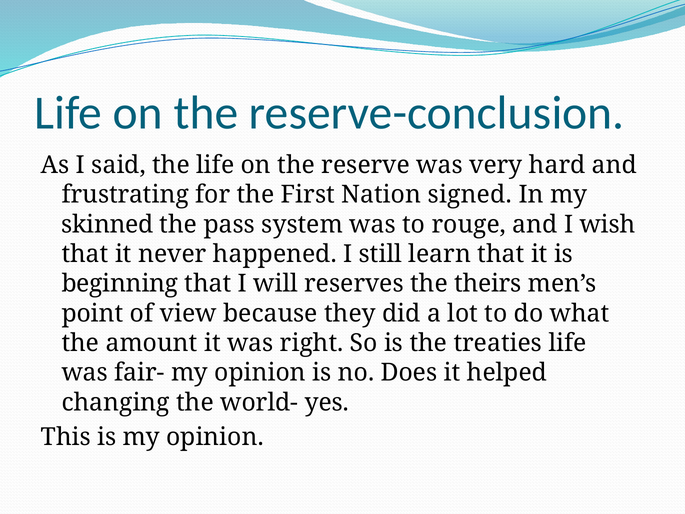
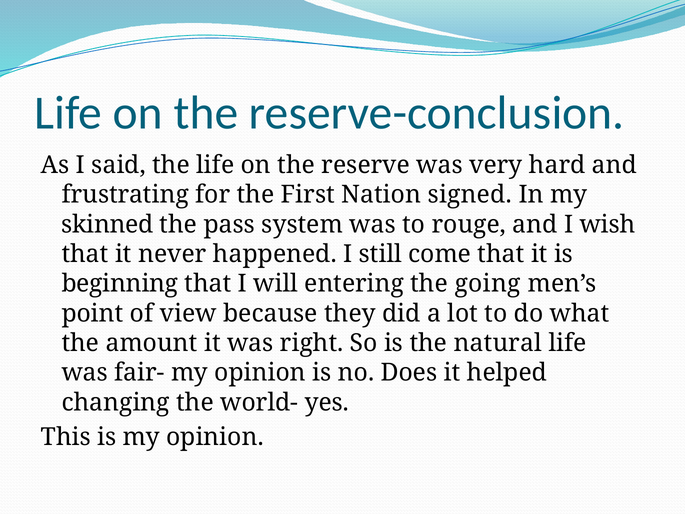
learn: learn -> come (440, 254)
reserves: reserves -> entering (354, 284)
theirs: theirs -> going (488, 284)
treaties: treaties -> natural (498, 343)
